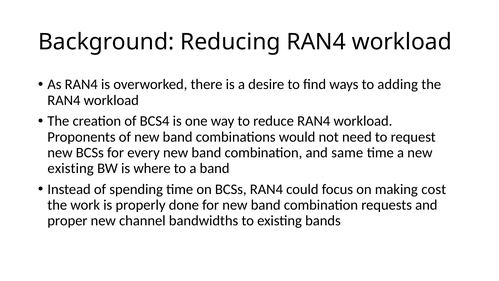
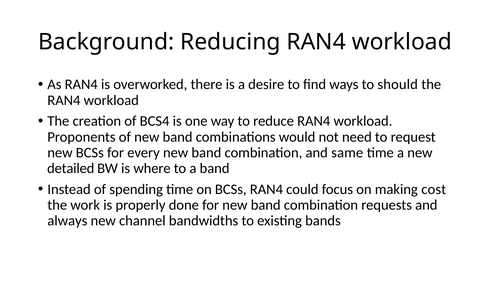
adding: adding -> should (398, 84)
existing: existing -> detailed (71, 168)
proper: proper -> always (67, 221)
